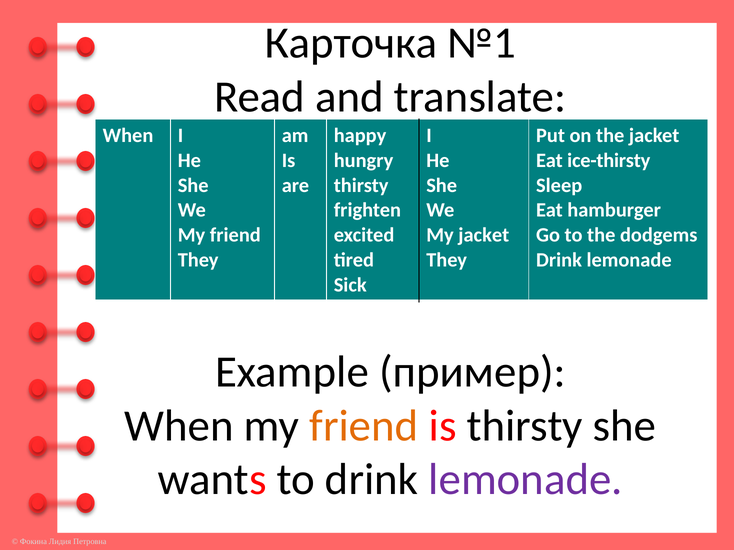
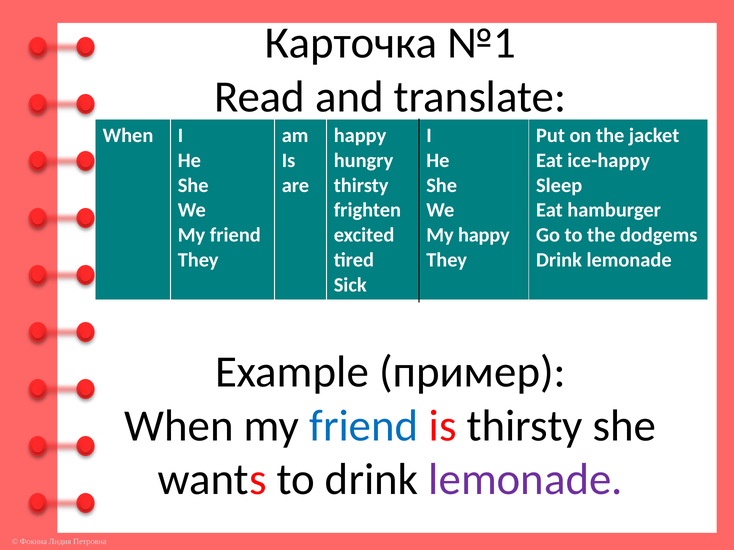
ice-thirsty: ice-thirsty -> ice-happy (609, 160)
My jacket: jacket -> happy (484, 235)
friend colour: orange -> blue (364, 426)
